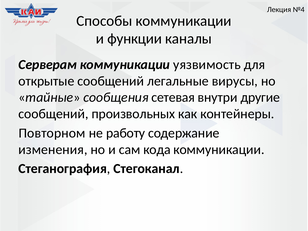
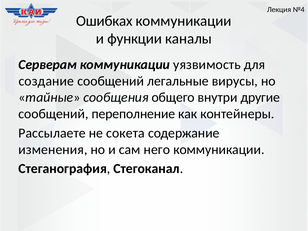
Способы: Способы -> Ошибках (104, 21)
открытые: открытые -> создание (46, 81)
сетевая: сетевая -> общего (173, 97)
произвольных: произвольных -> переполнение (133, 114)
Повторном: Повторном -> Рассылаете (52, 133)
работу: работу -> сокета (125, 133)
кода: кода -> него (157, 150)
